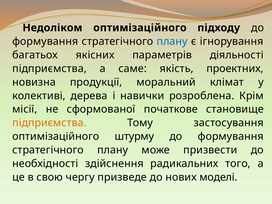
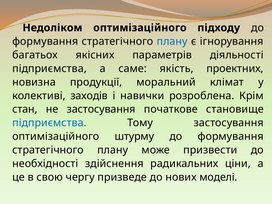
дерева: дерева -> заходів (89, 96)
місії: місії -> стан (25, 109)
не сформованої: сформованої -> застосування (101, 109)
підприємства colour: orange -> blue (49, 123)
того: того -> ціни (238, 164)
